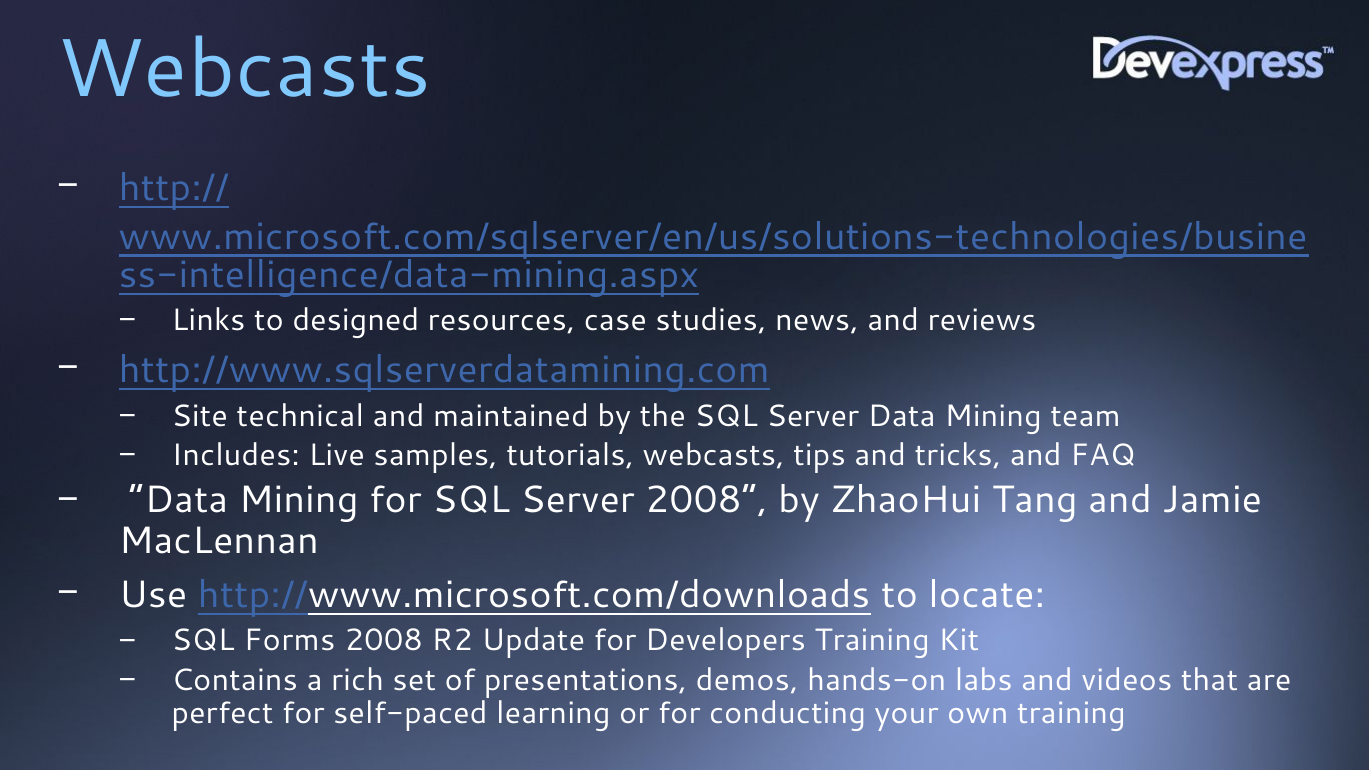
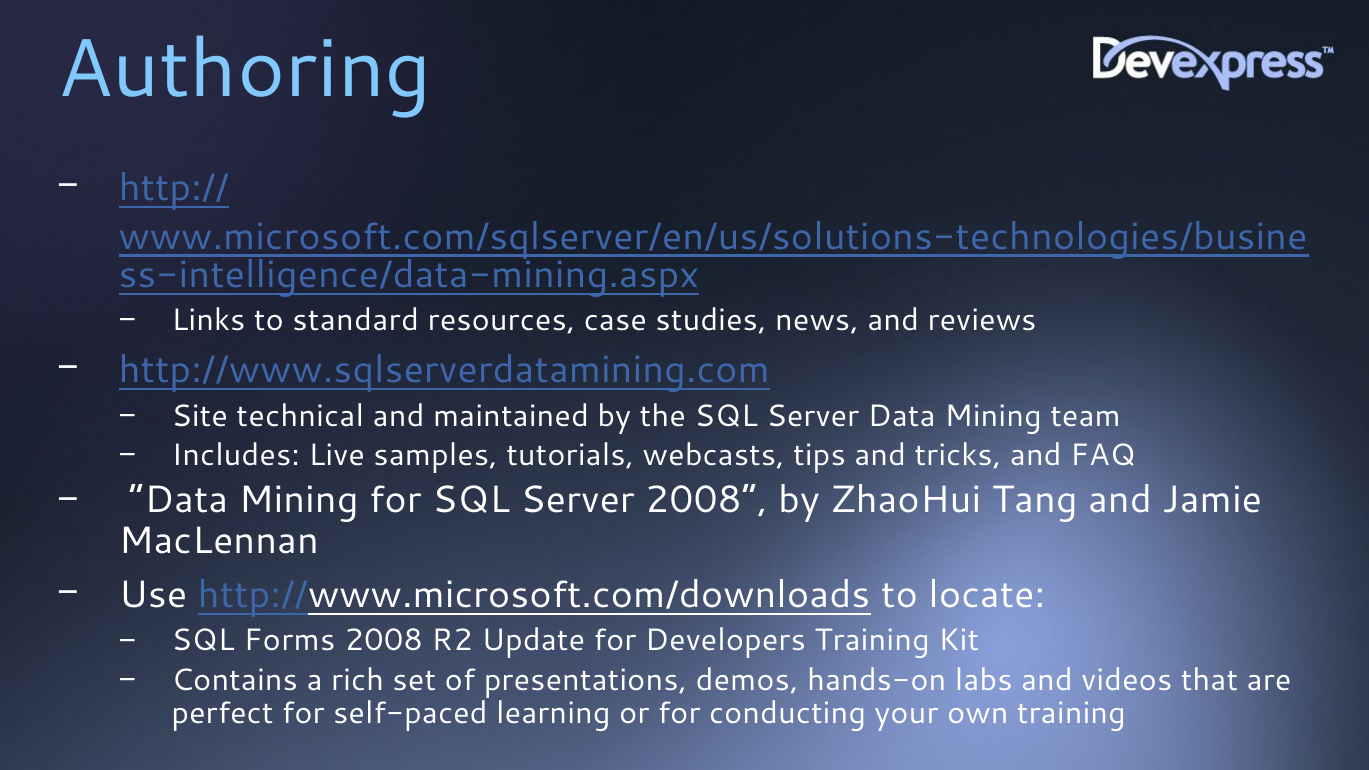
Webcasts: Webcasts -> Authoring (244, 70)
designed: designed -> standard (356, 320)
